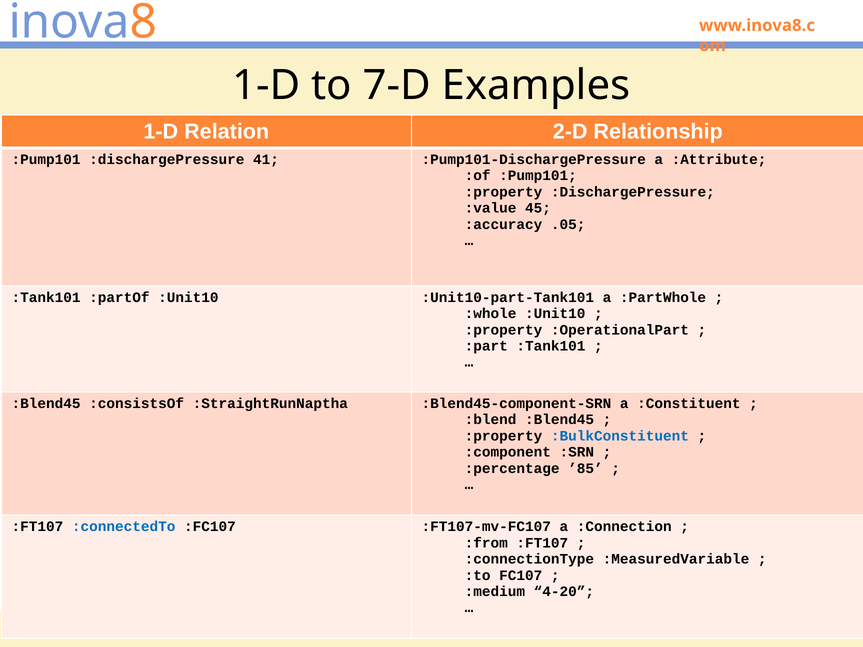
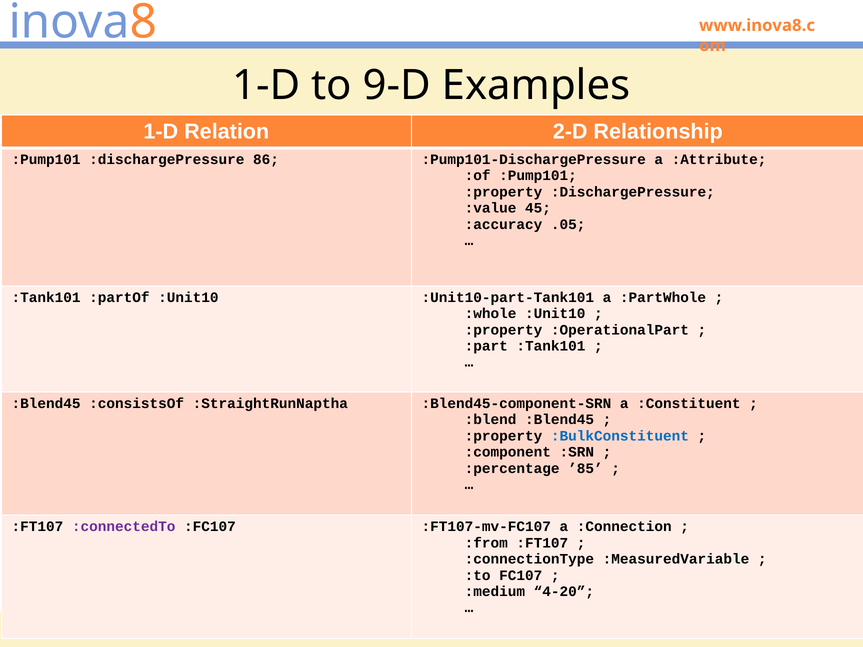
7-D: 7-D -> 9-D (397, 86)
41: 41 -> 86 (266, 159)
:connectedTo colour: blue -> purple (124, 527)
